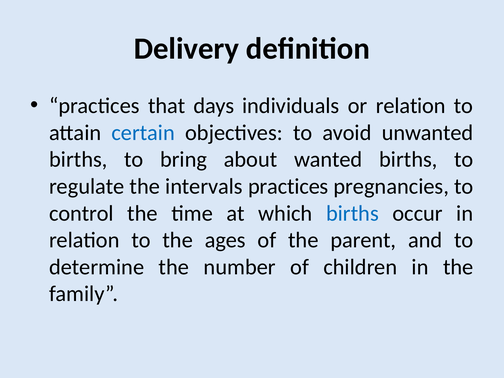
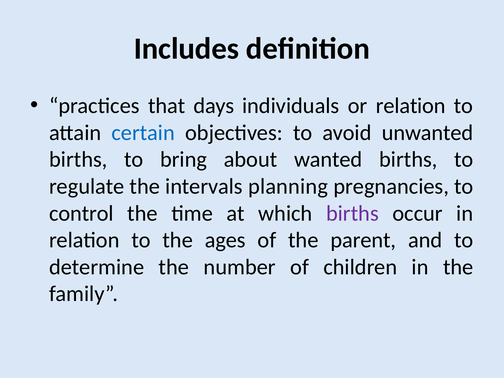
Delivery: Delivery -> Includes (186, 49)
intervals practices: practices -> planning (288, 186)
births colour: blue -> purple (352, 213)
